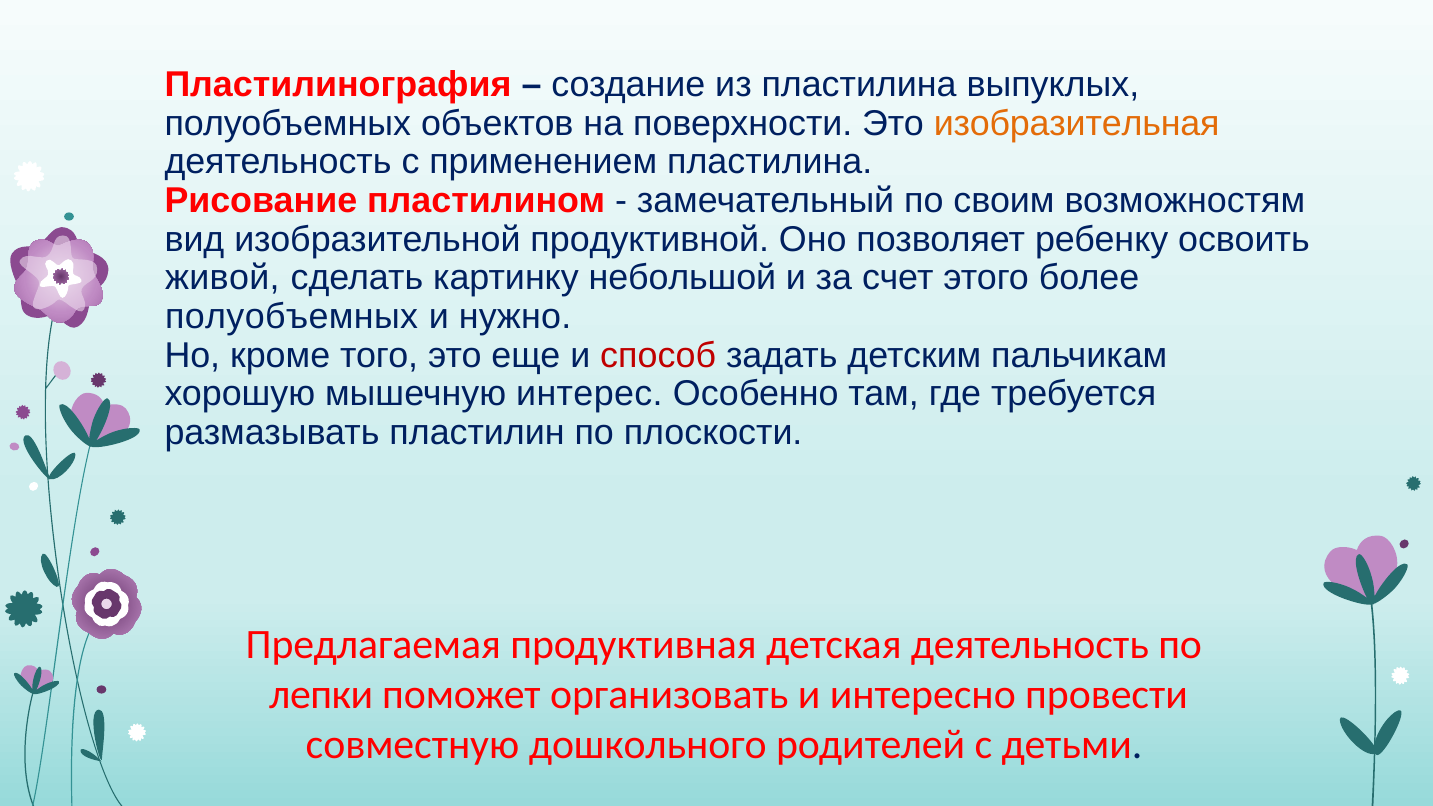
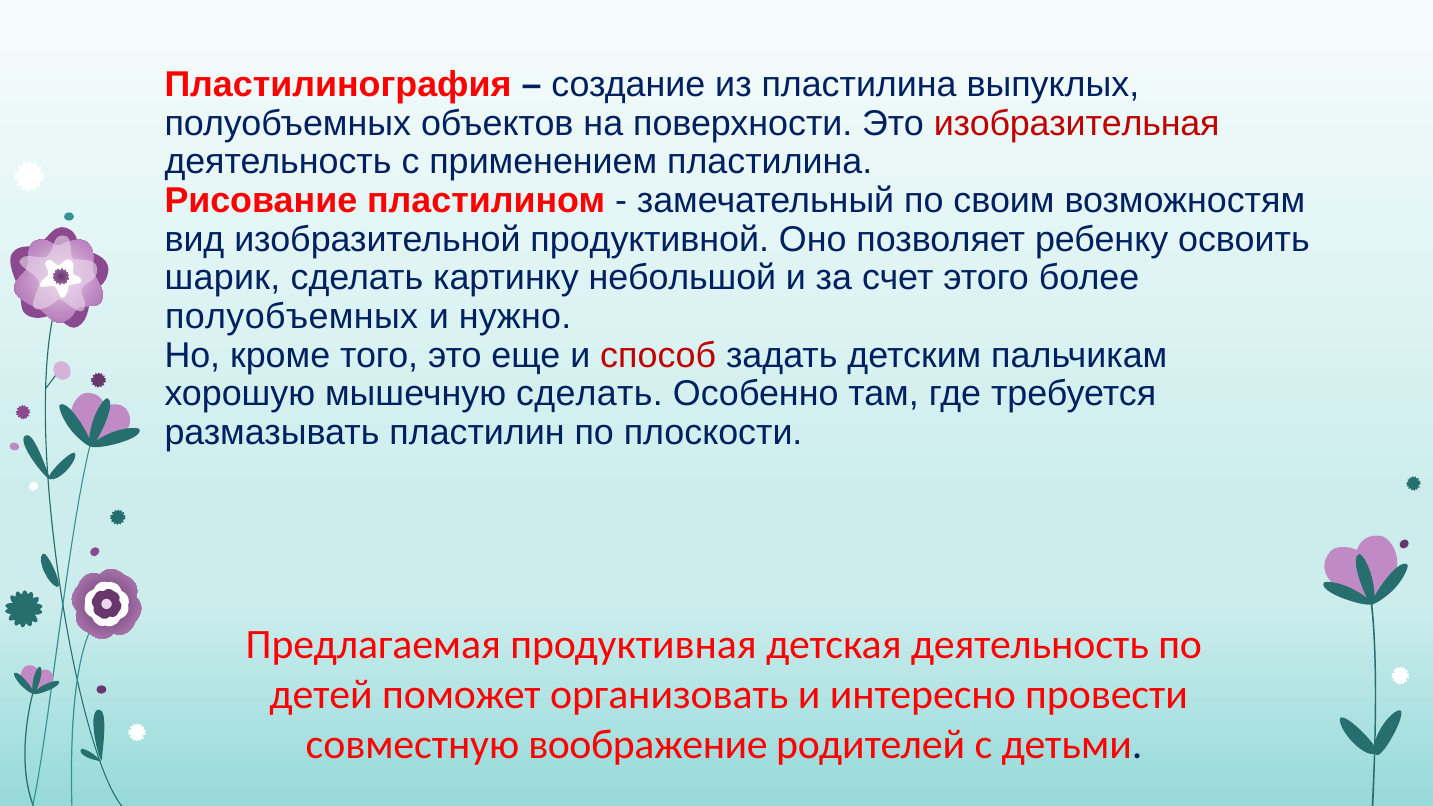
изобразительная colour: orange -> red (1077, 123)
живой: живой -> шарик (222, 278)
мышечную интерес: интерес -> сделать (589, 394)
лепки: лепки -> детей (321, 695)
дошкольного: дошкольного -> воображение (648, 745)
